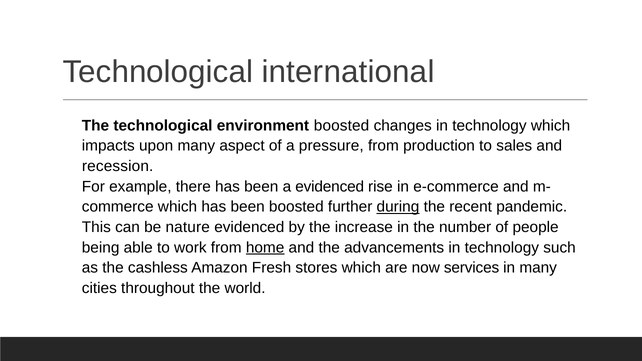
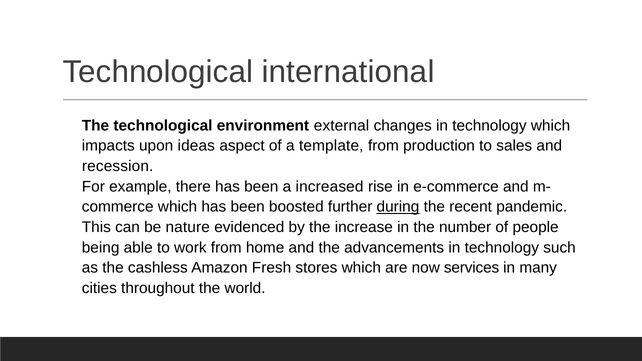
environment boosted: boosted -> external (342, 126)
upon many: many -> ideas (196, 146)
pressure: pressure -> template (331, 146)
a evidenced: evidenced -> increased (330, 187)
home underline: present -> none (265, 248)
